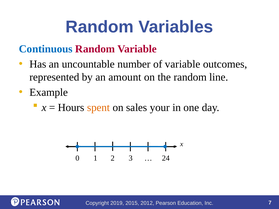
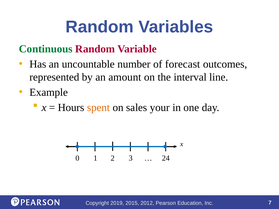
Continuous colour: blue -> green (46, 49)
of variable: variable -> forecast (183, 64)
the random: random -> interval (190, 77)
